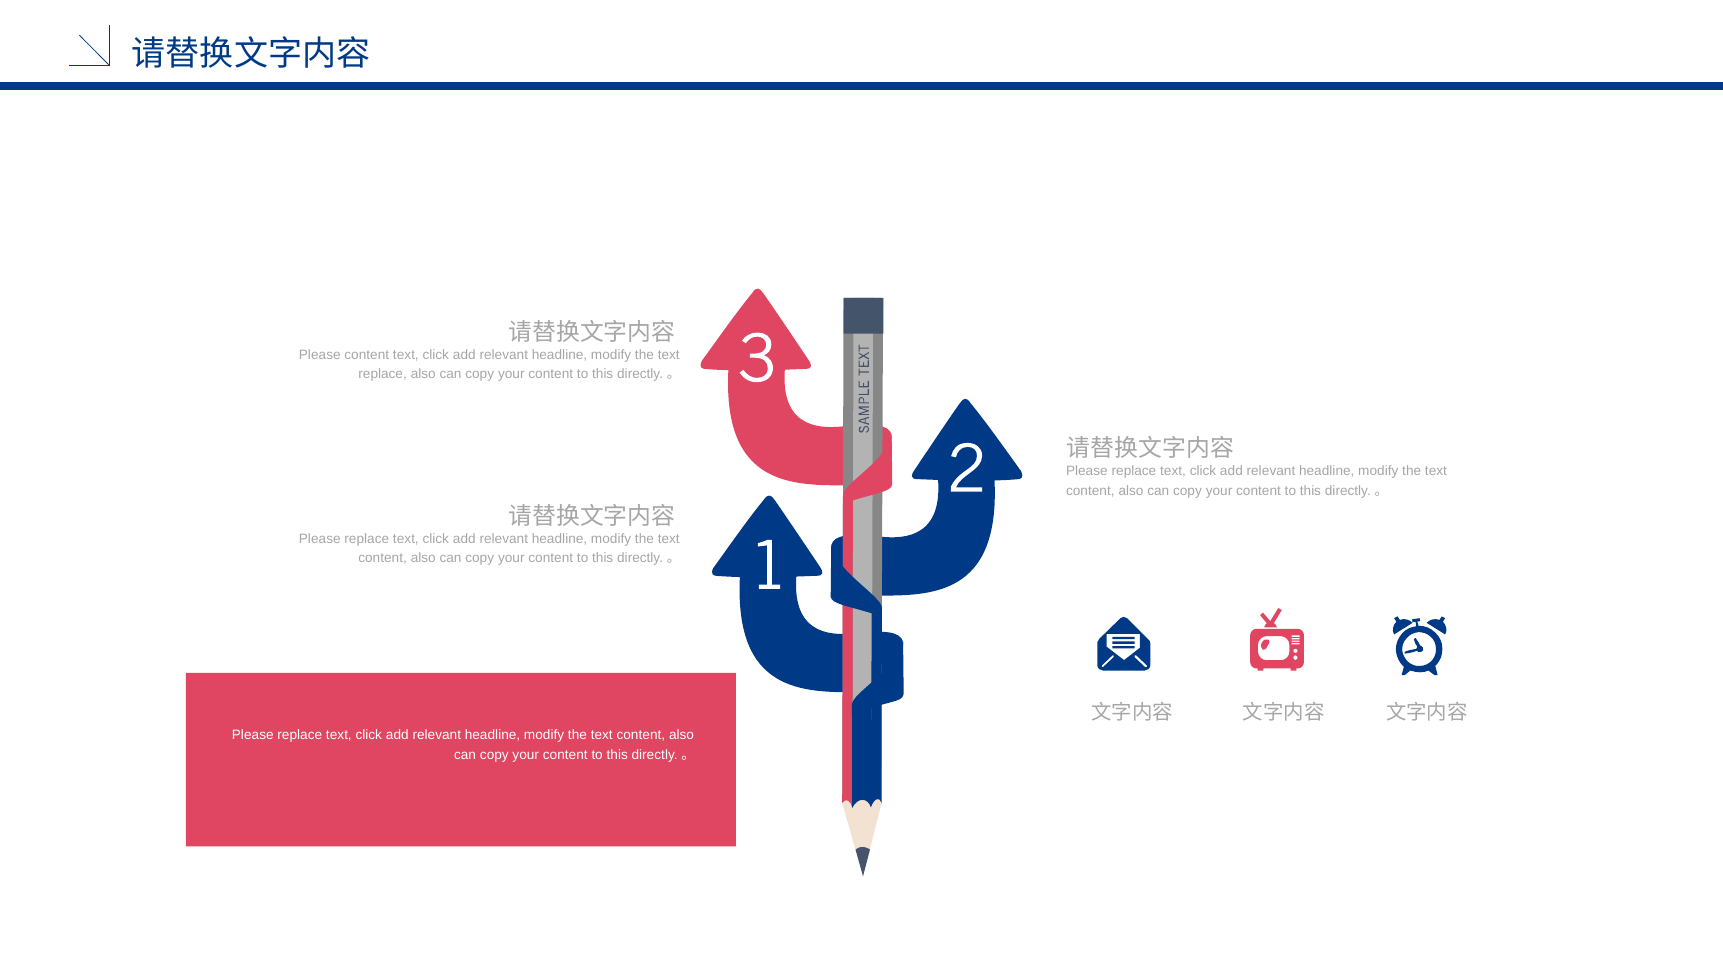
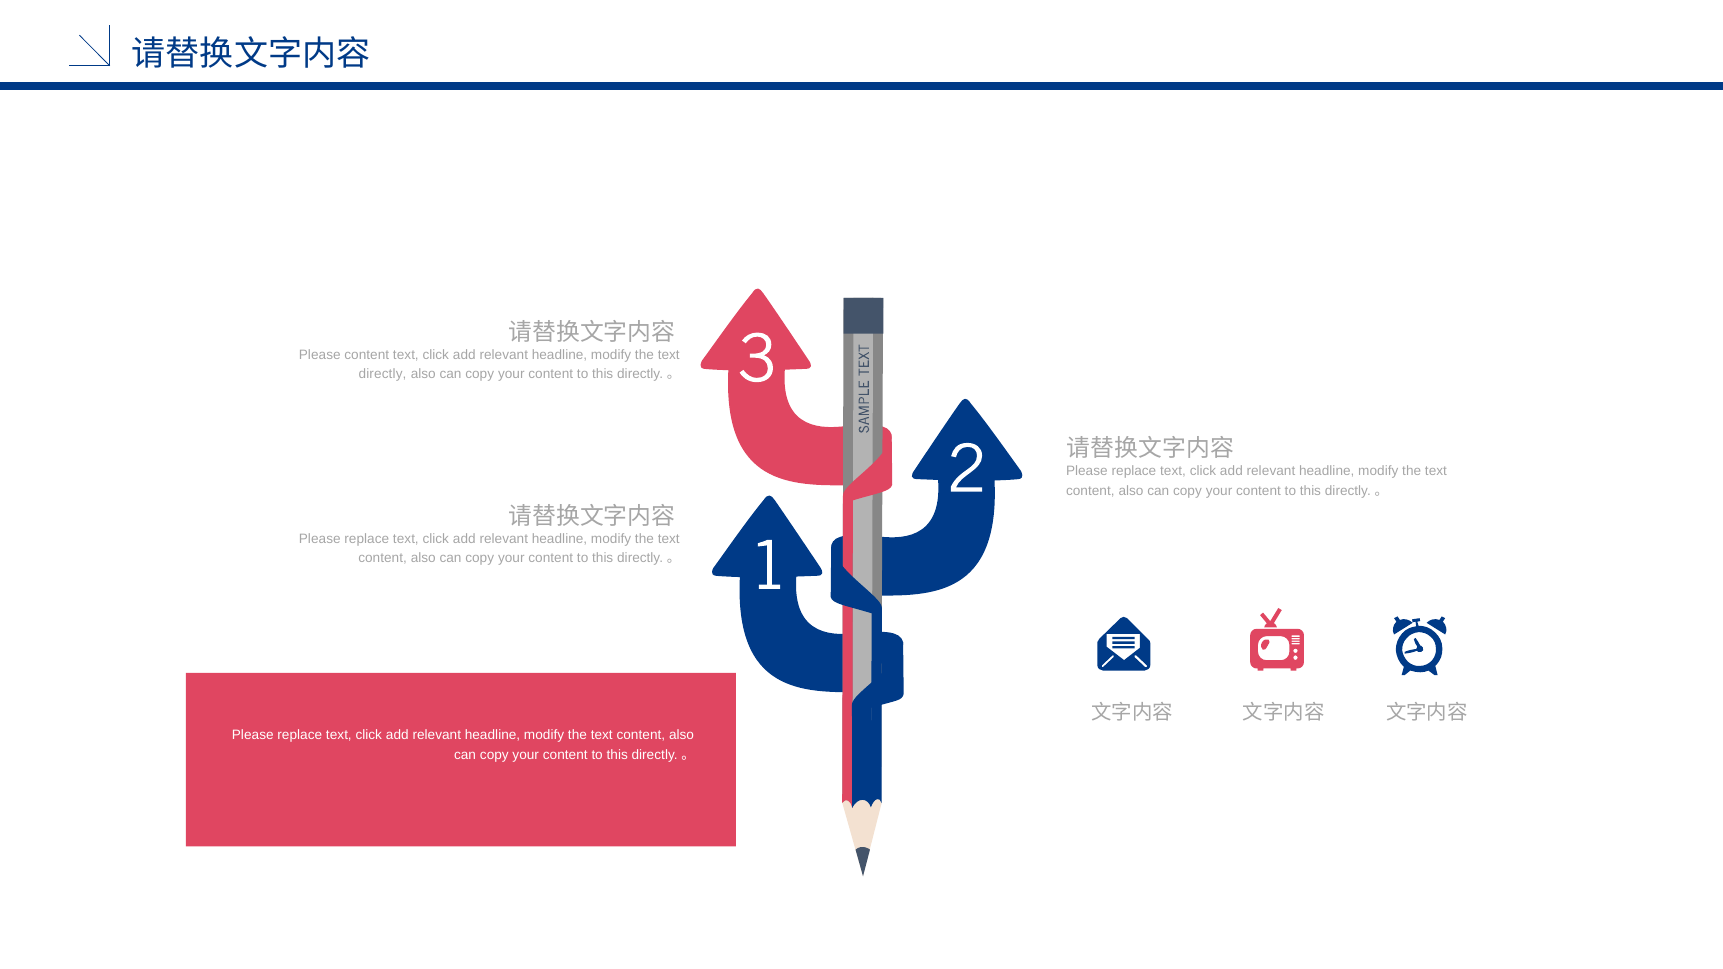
replace: replace -> directly (383, 374)
